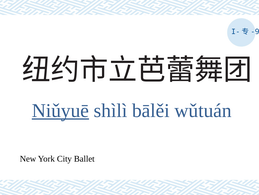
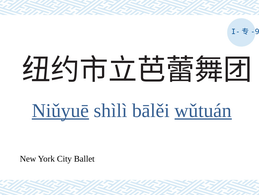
wǔtuán underline: none -> present (203, 110)
